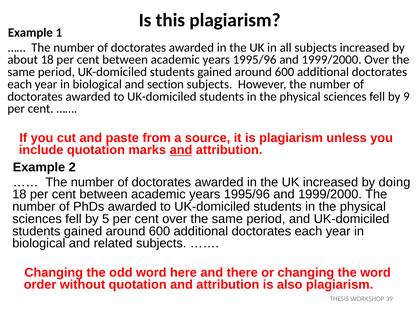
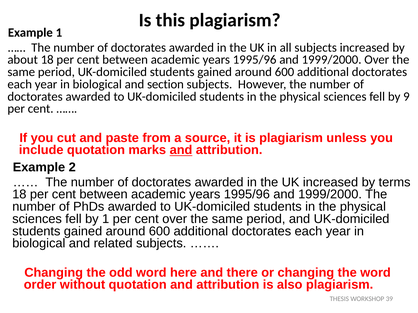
doing: doing -> terms (395, 182)
by 5: 5 -> 1 (106, 219)
